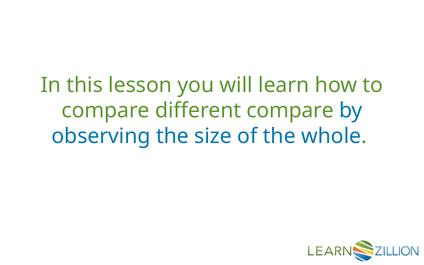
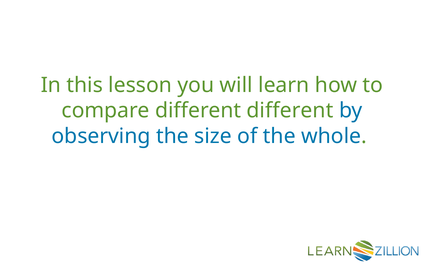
different compare: compare -> different (290, 111)
